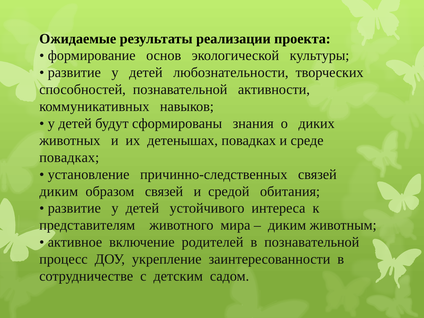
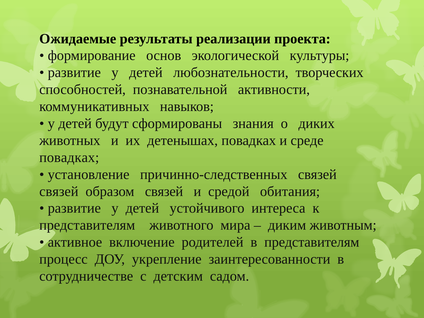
диким: диким -> связей (59, 191)
в познавательной: познавательной -> представителям (312, 242)
